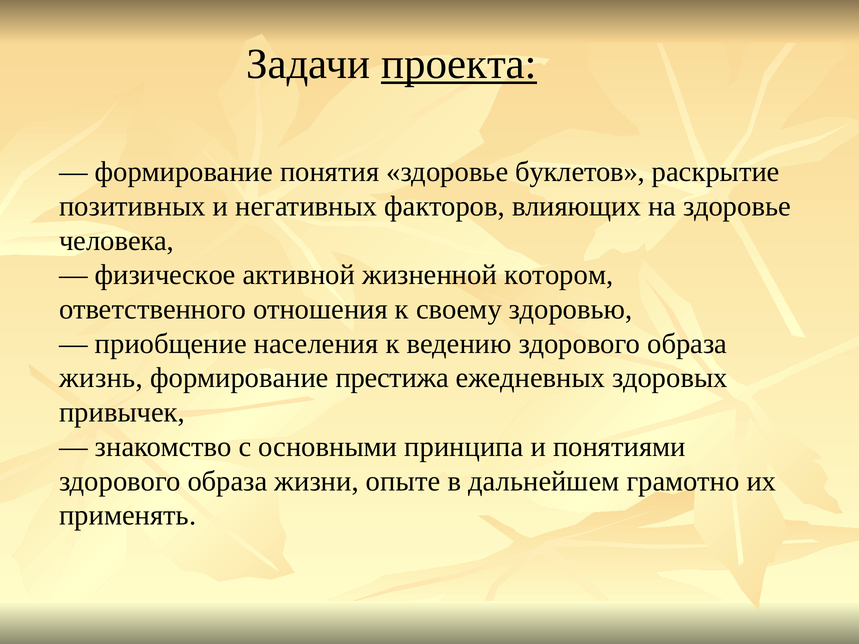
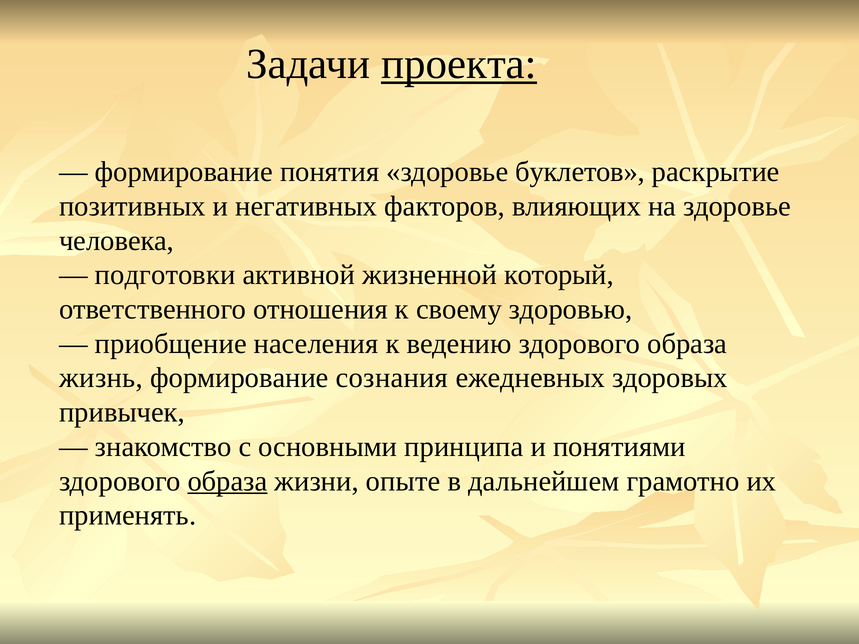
физическое: физическое -> подготовки (165, 275)
котором: котором -> который (559, 275)
престижа: престижа -> сознания (392, 378)
образа underline: none -> present (227, 481)
